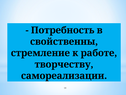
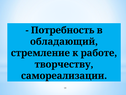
свойственны: свойственны -> обладающий (64, 41)
